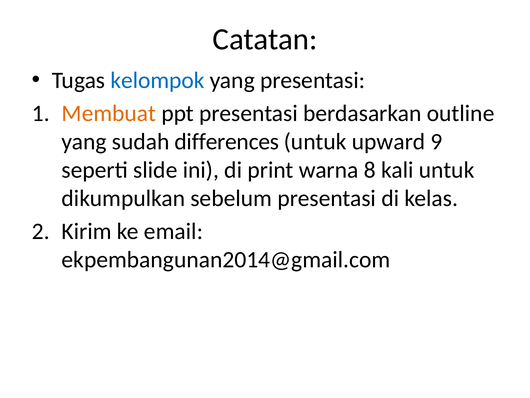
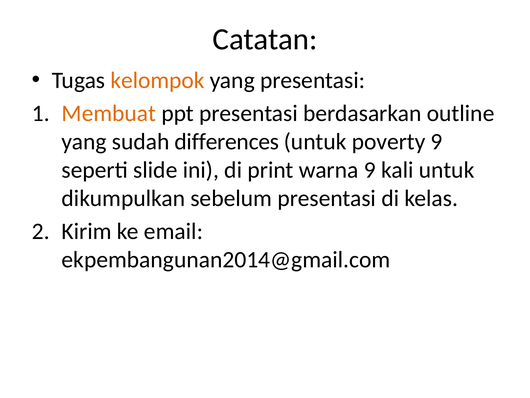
kelompok colour: blue -> orange (158, 80)
upward: upward -> poverty (389, 142)
warna 8: 8 -> 9 (370, 170)
